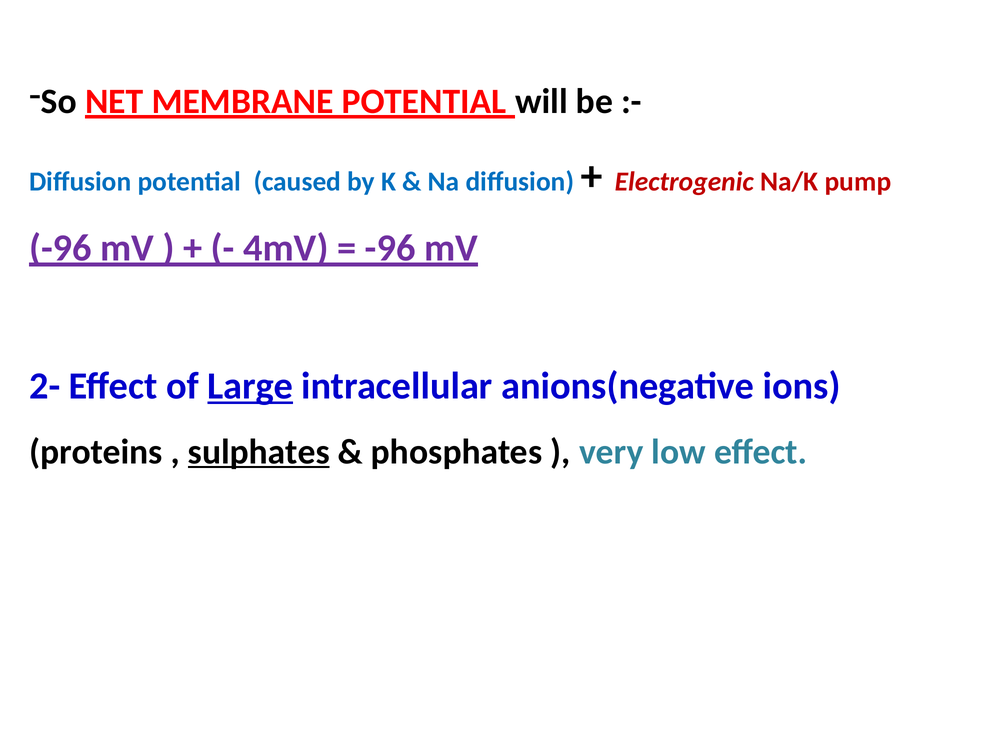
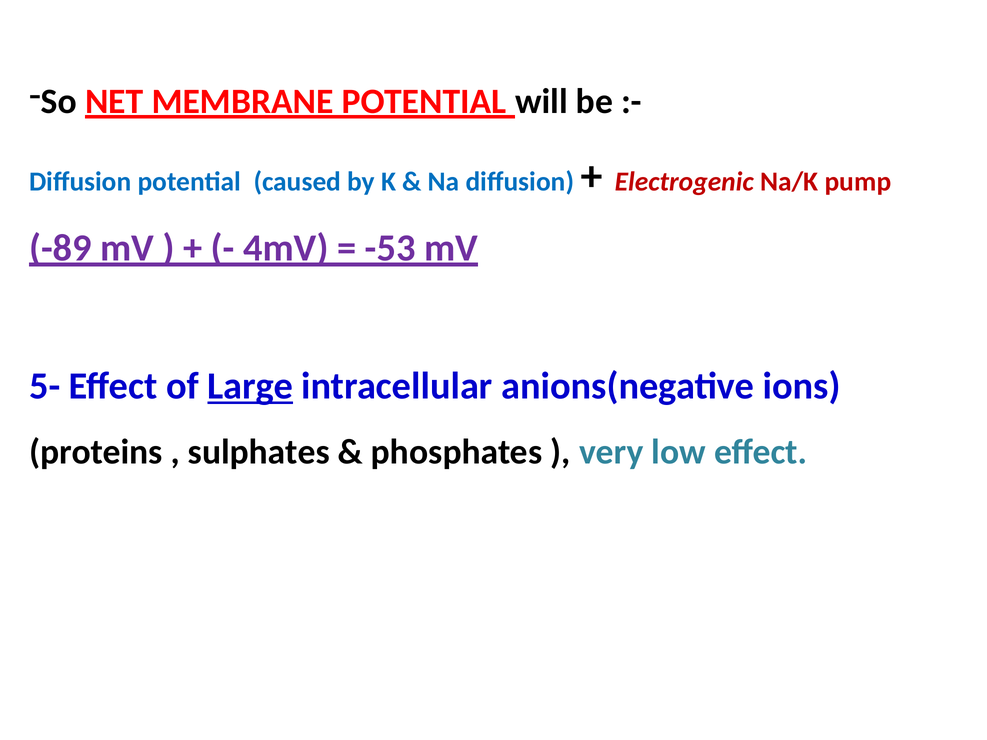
-96: -96 -> -89 (60, 248)
-96: -96 -> -53 (390, 248)
2-: 2- -> 5- (45, 386)
sulphates underline: present -> none (259, 452)
